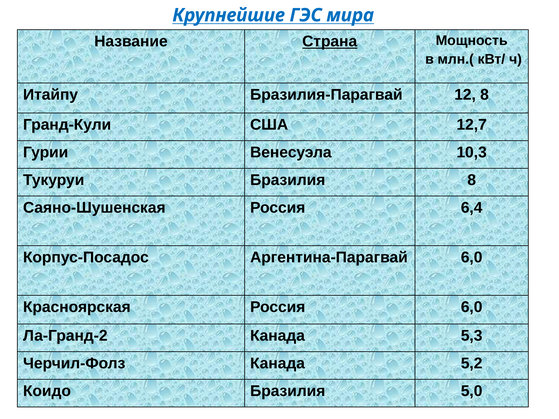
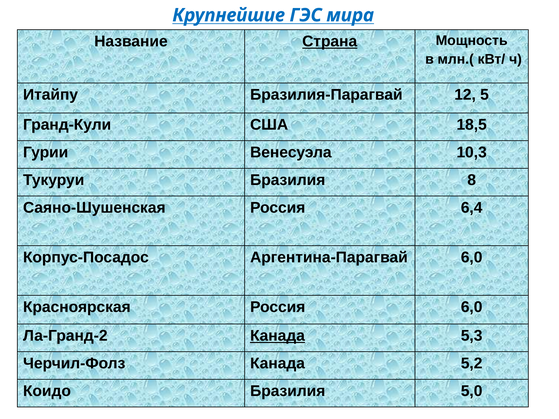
12 8: 8 -> 5 (485, 95)
12,7: 12,7 -> 18,5 (472, 125)
Канада underline: none -> present (278, 336)
